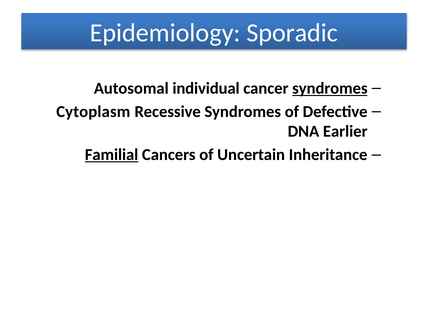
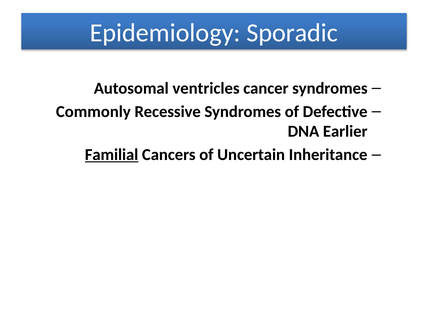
individual: individual -> ventricles (206, 88)
syndromes underline: present -> none (330, 88)
Cytoplasm: Cytoplasm -> Commonly (93, 112)
